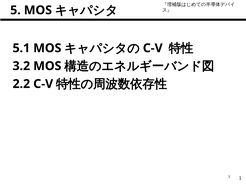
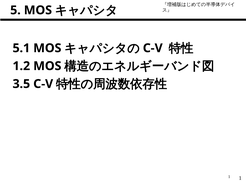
3.2: 3.2 -> 1.2 (21, 66)
2.2: 2.2 -> 3.5 (21, 84)
